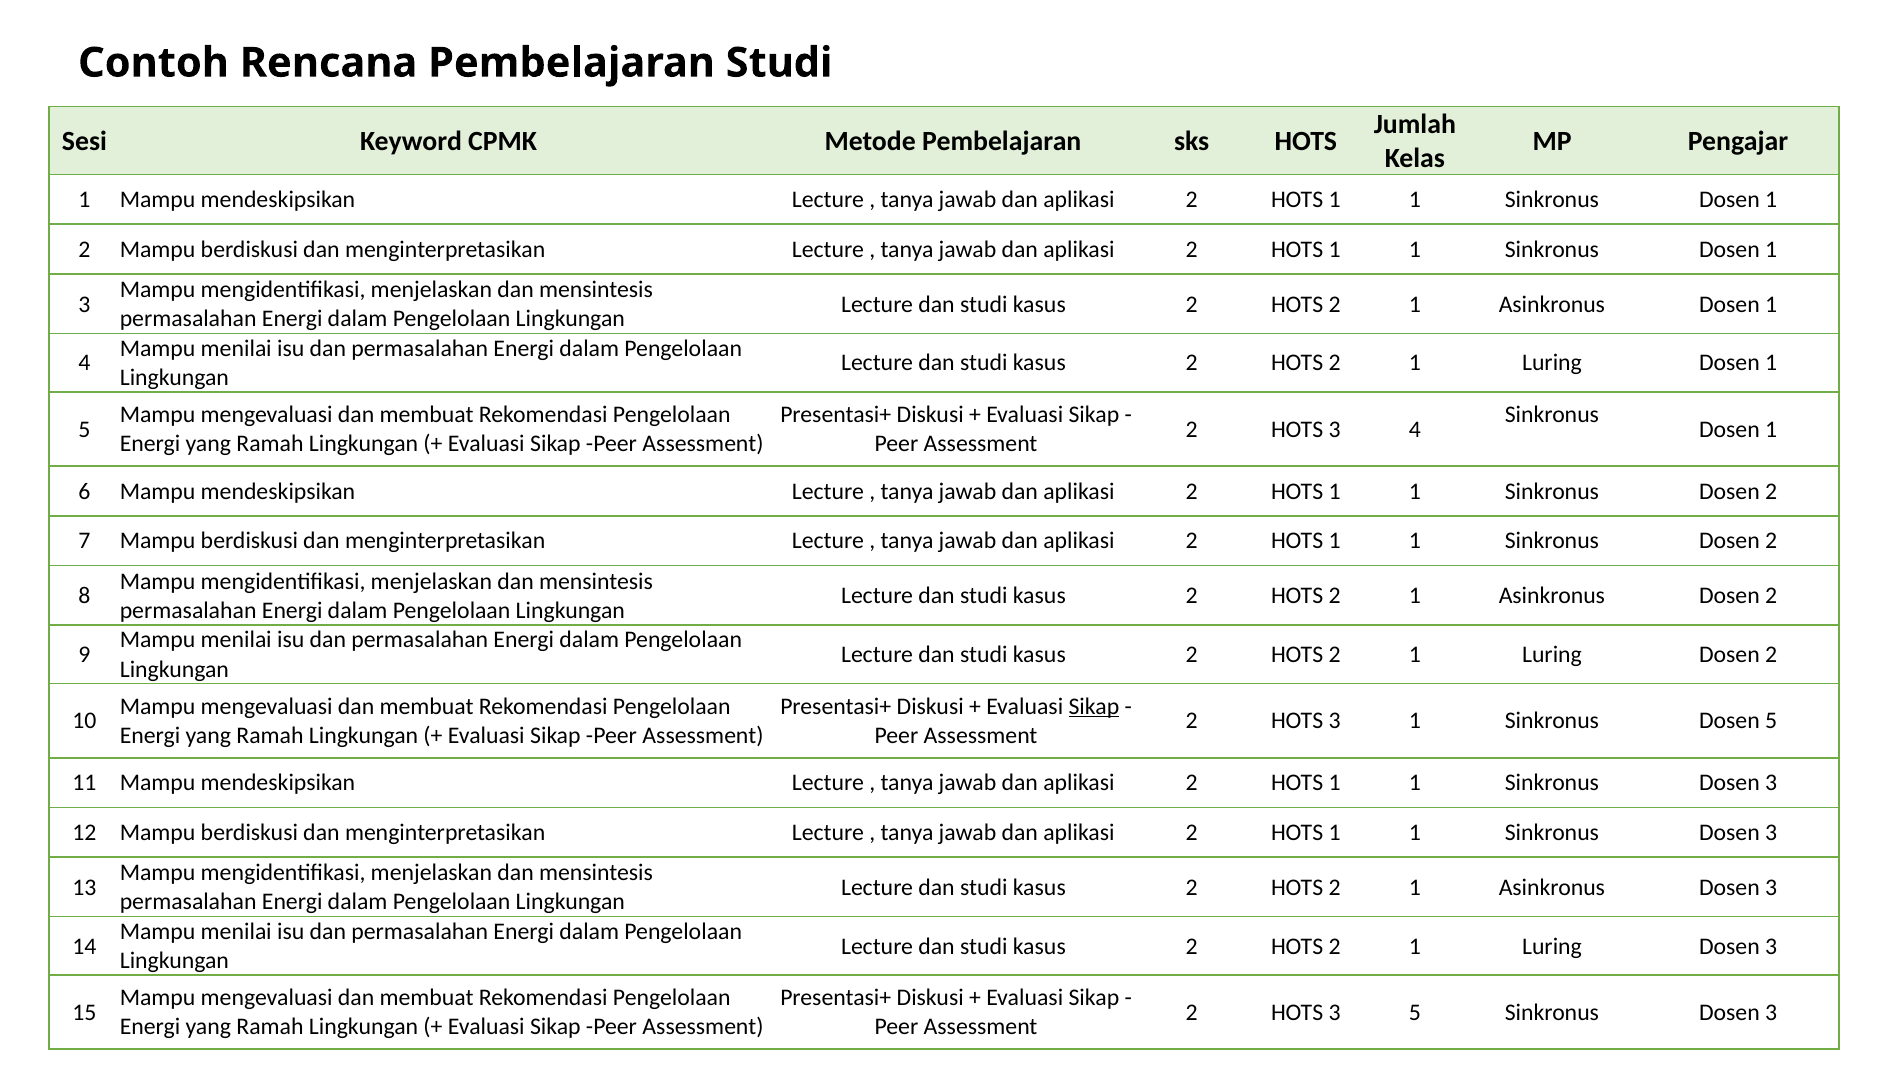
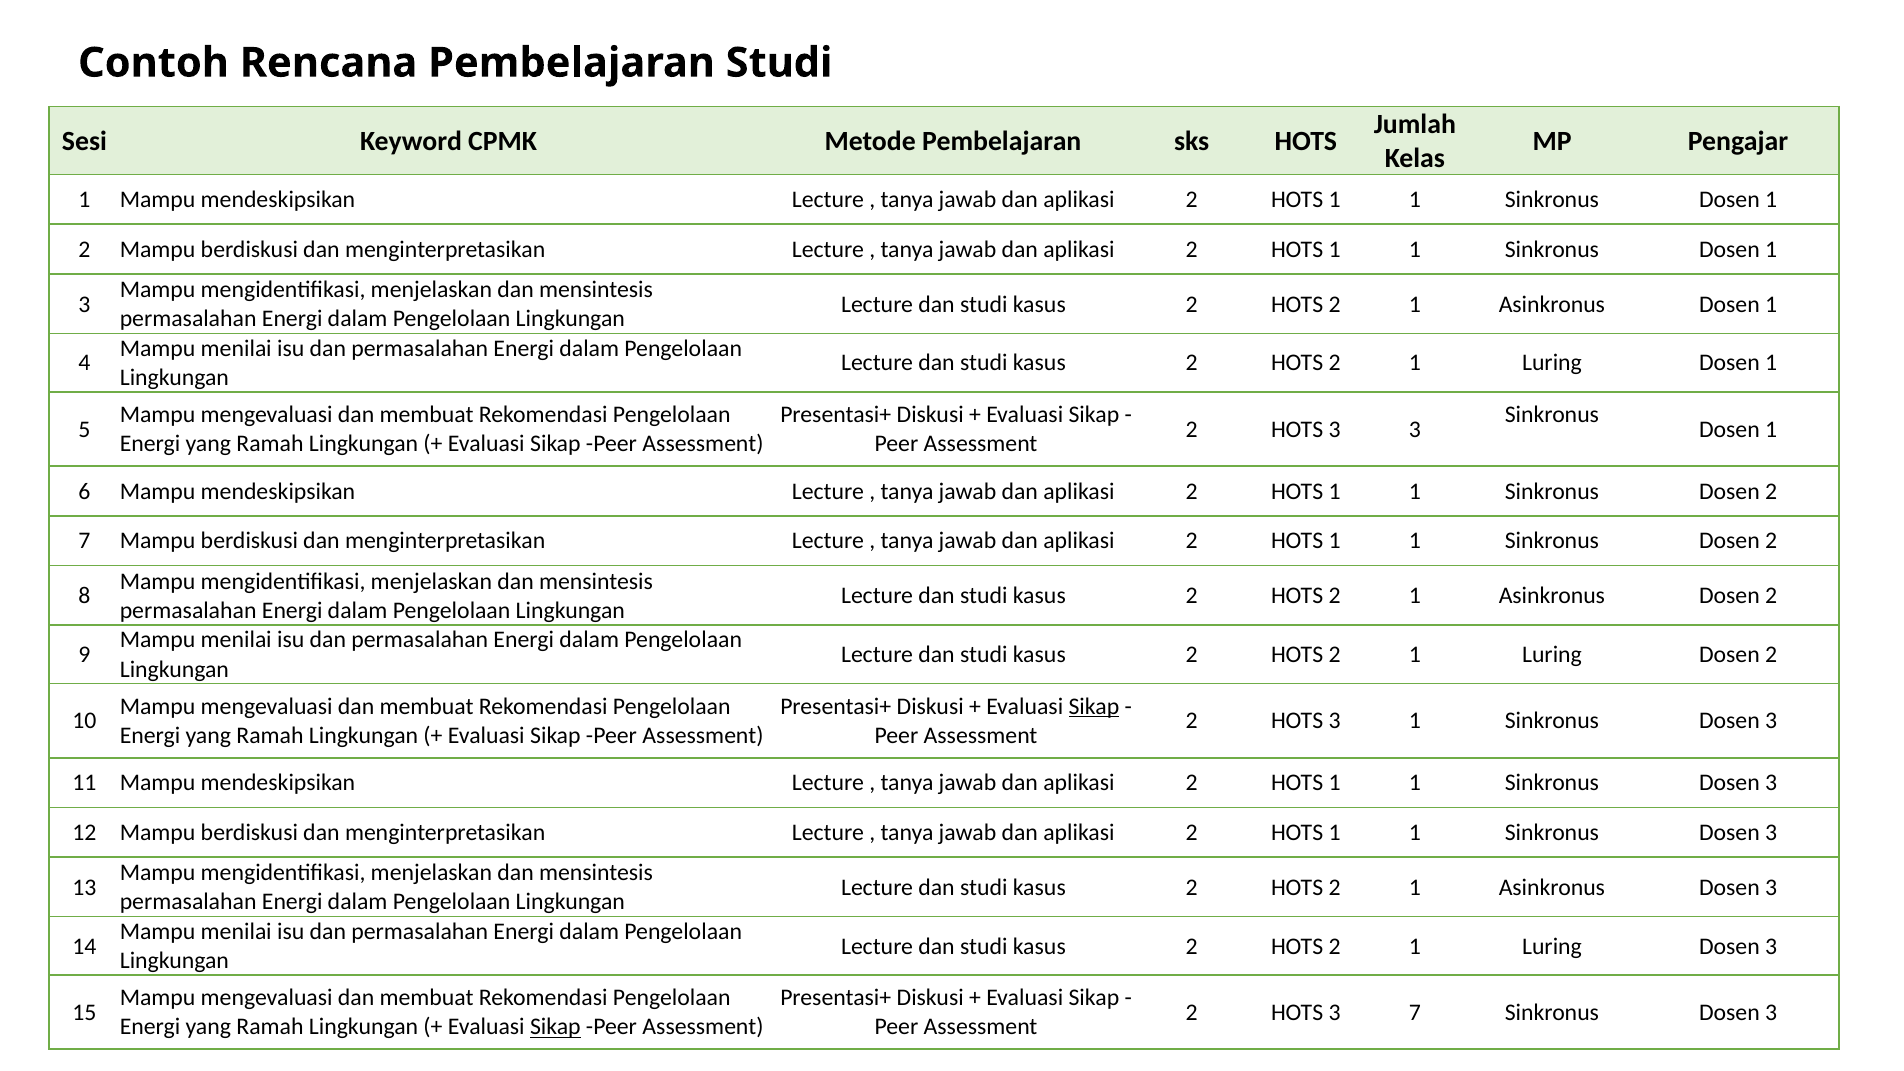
3 4: 4 -> 3 (1415, 429)
5: 5 -> 3 (1771, 721)
3 5: 5 -> 7 (1415, 1013)
Sikap underline: none -> present (555, 1027)
